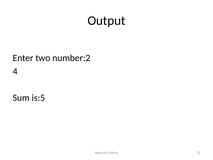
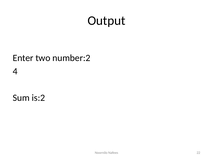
is:5: is:5 -> is:2 (38, 98)
